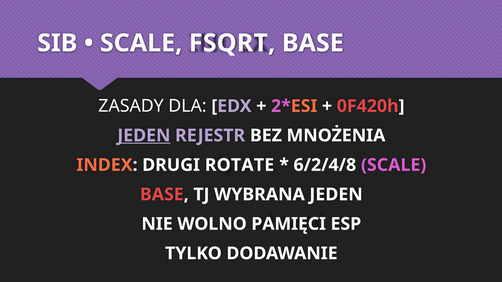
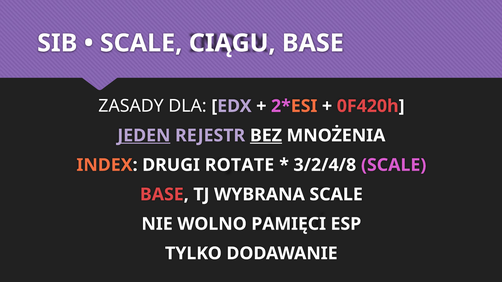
FSQRT: FSQRT -> CIĄGU (232, 43)
BEZ underline: none -> present (266, 136)
6/2/4/8: 6/2/4/8 -> 3/2/4/8 (325, 165)
WYBRANA JEDEN: JEDEN -> SCALE (336, 195)
